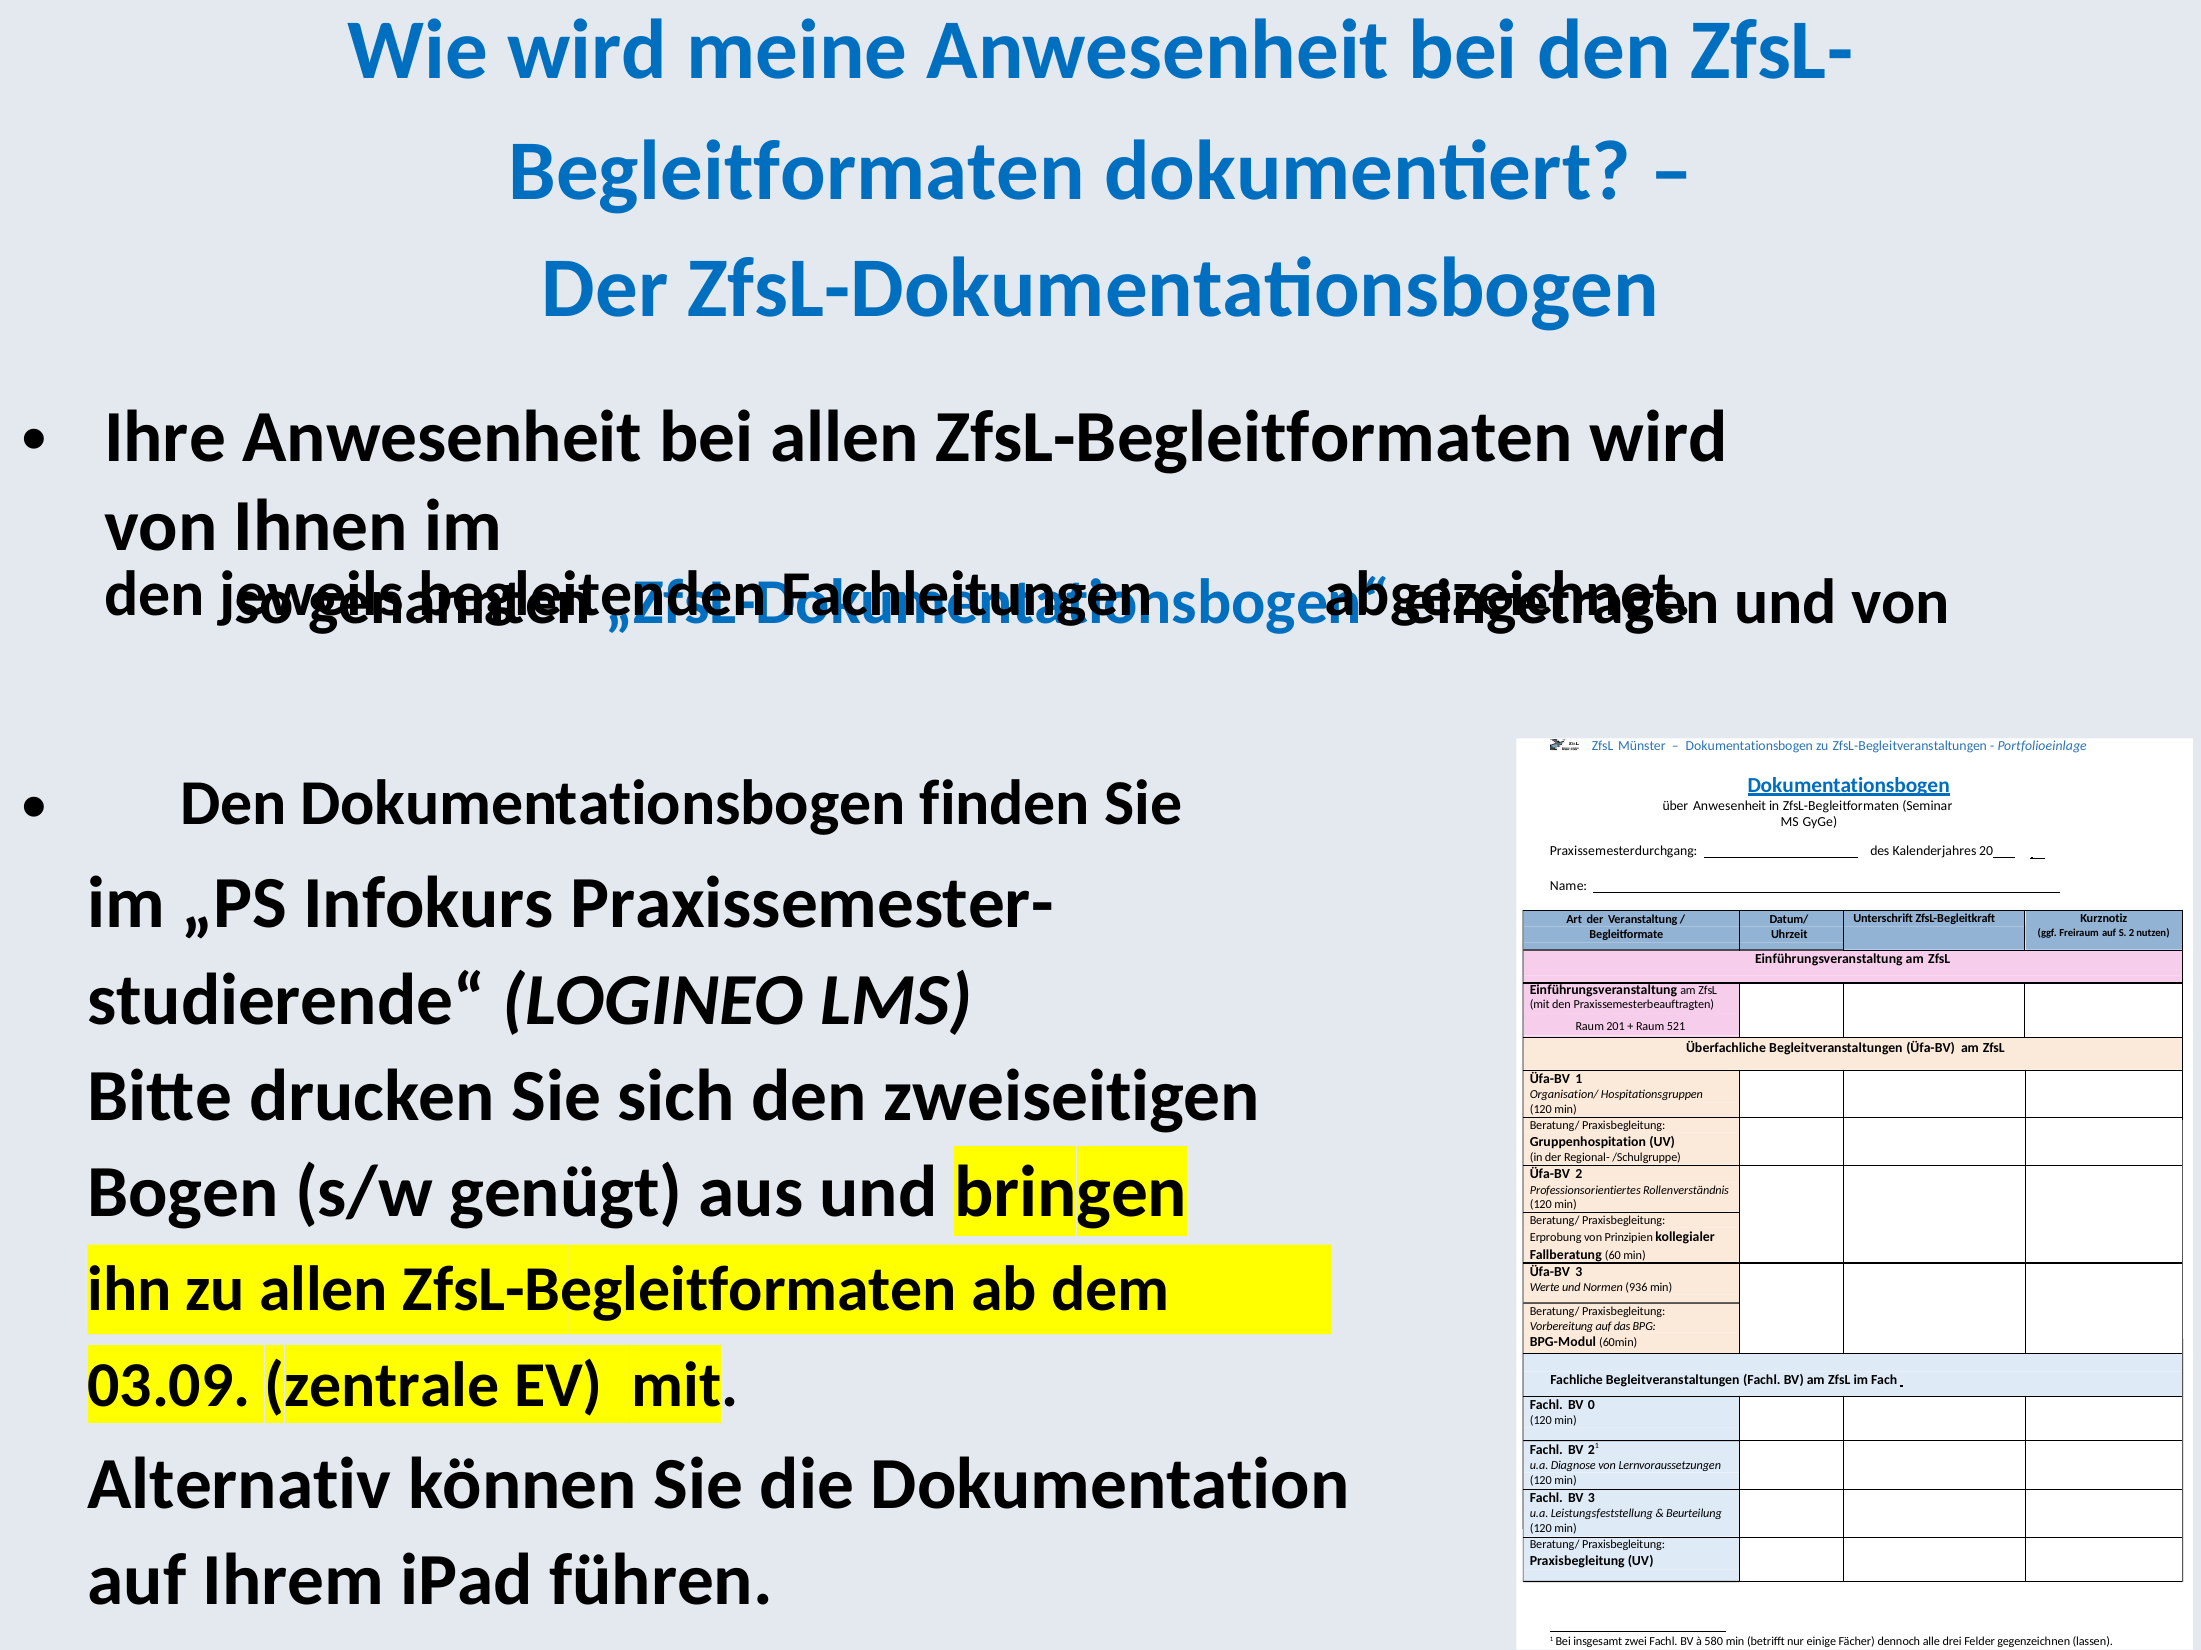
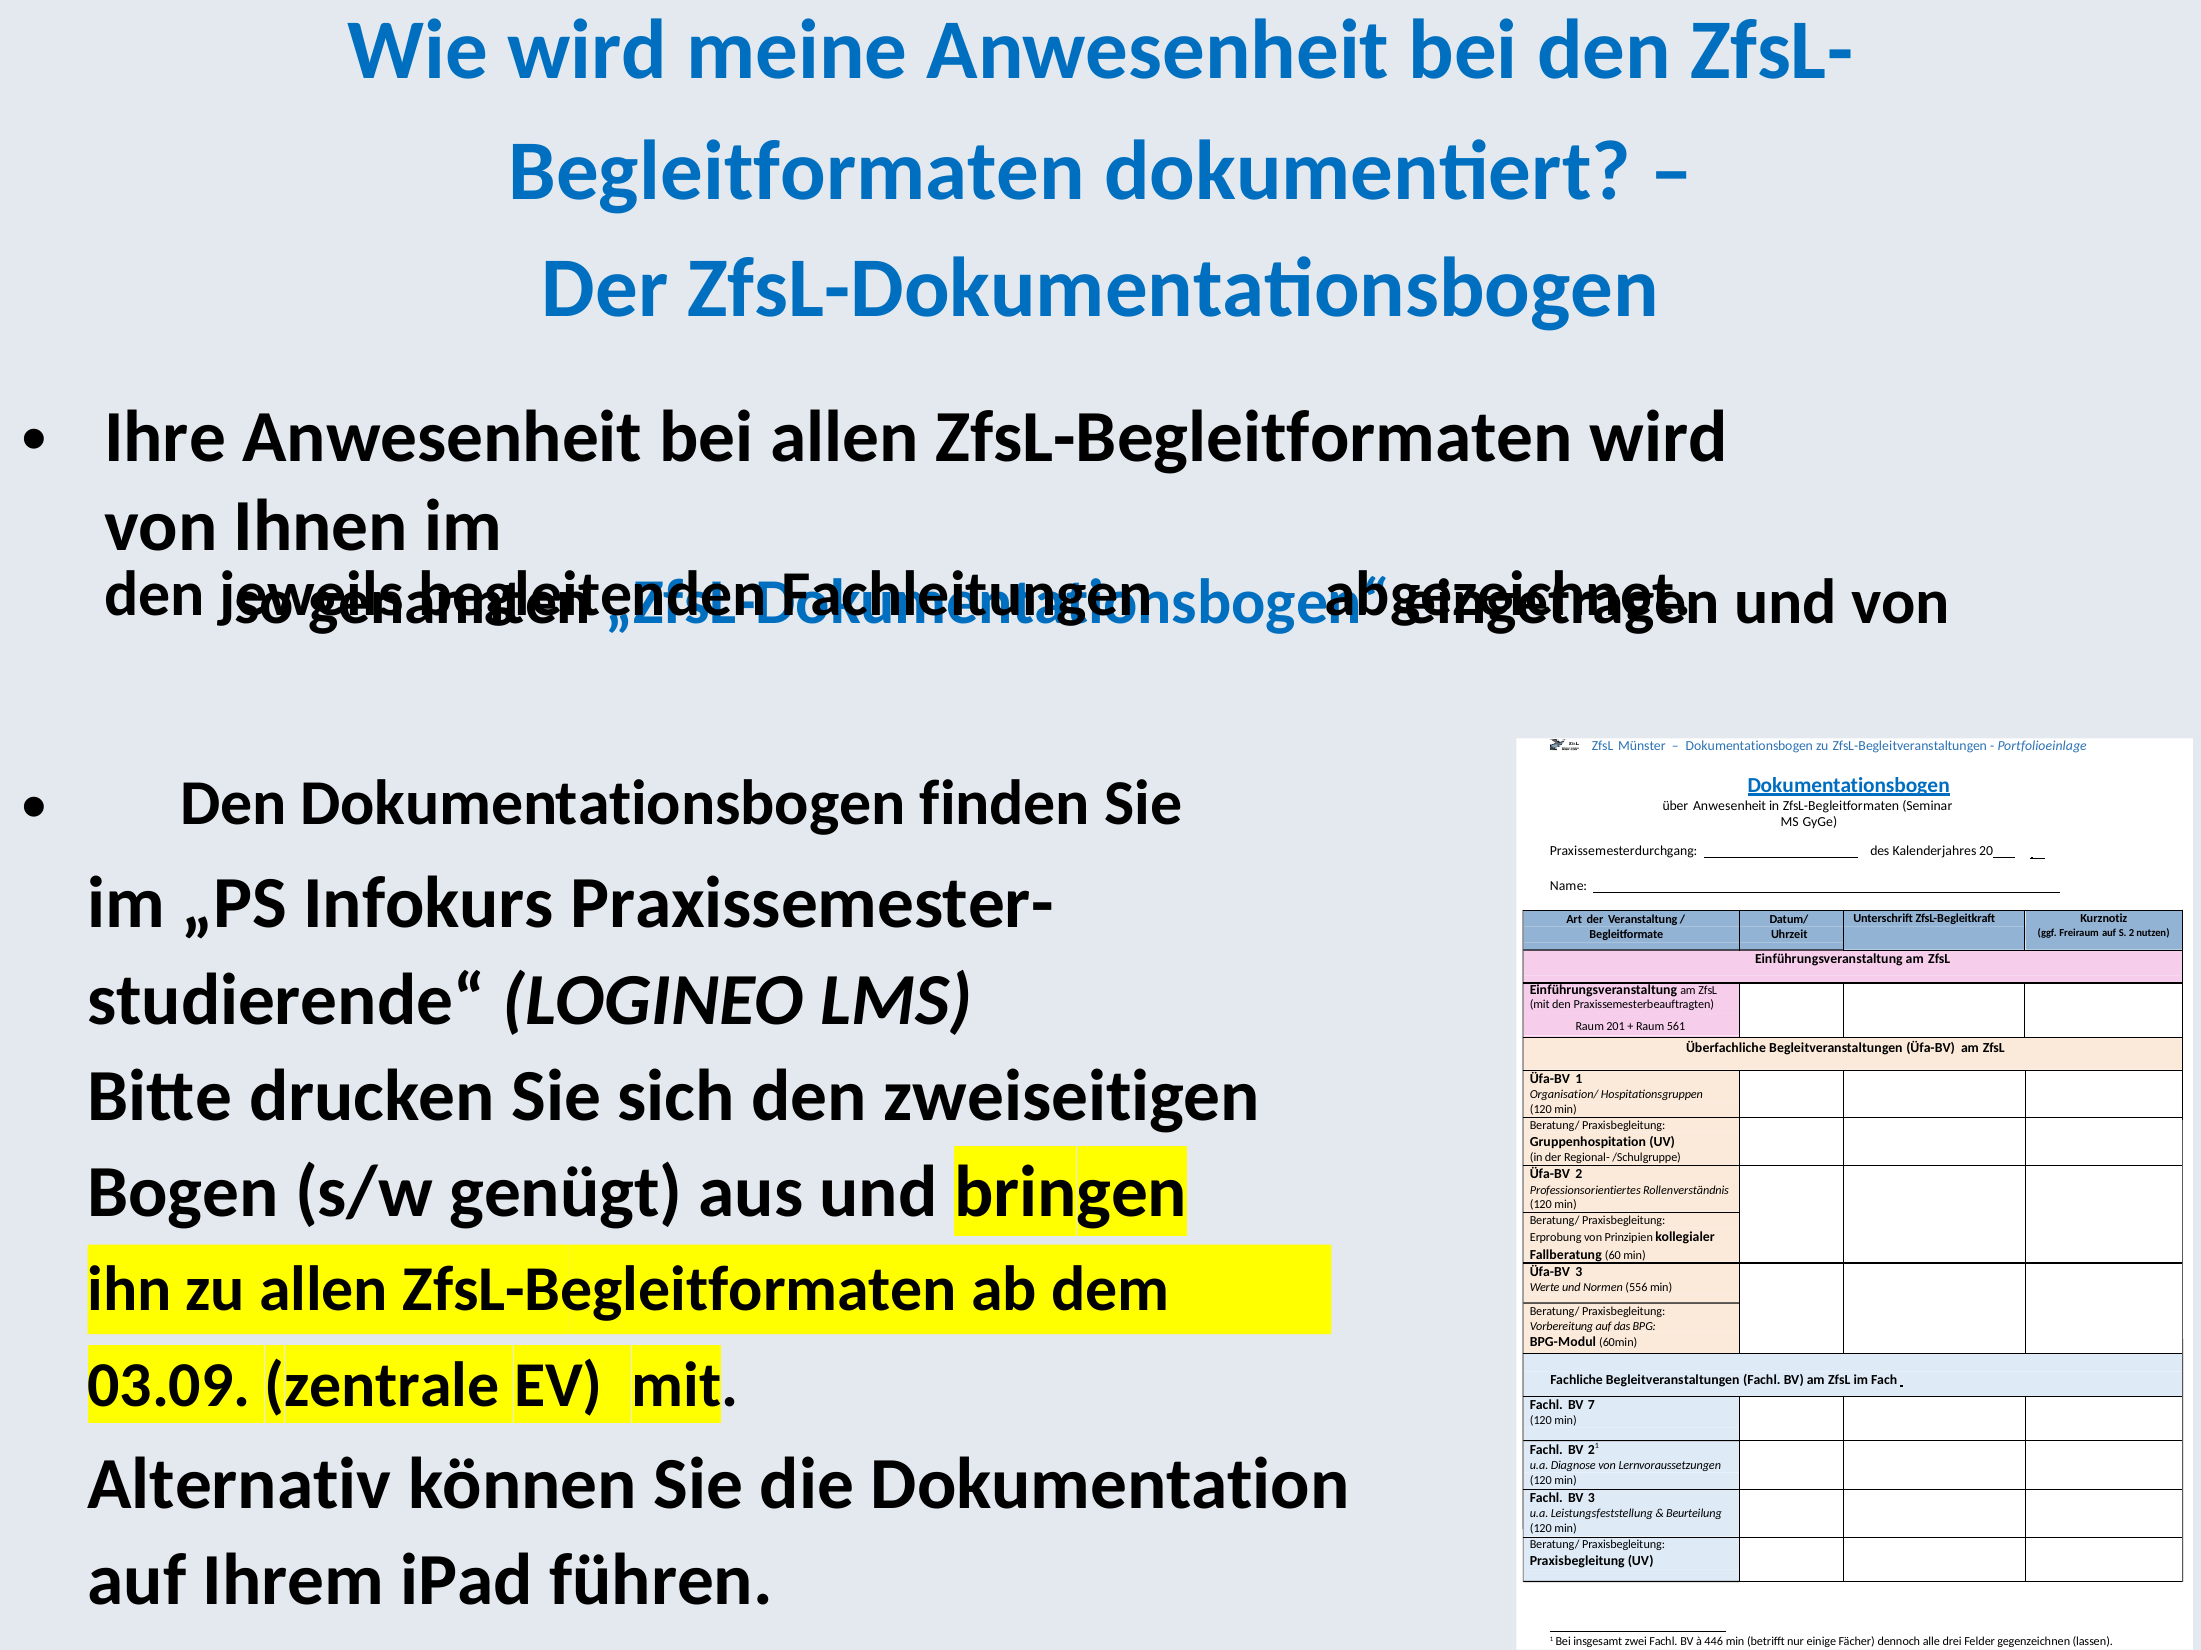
521: 521 -> 561 (1676, 1026)
936: 936 -> 556 (1636, 1288)
0: 0 -> 7 (1591, 1406)
580: 580 -> 446 (1714, 1643)
